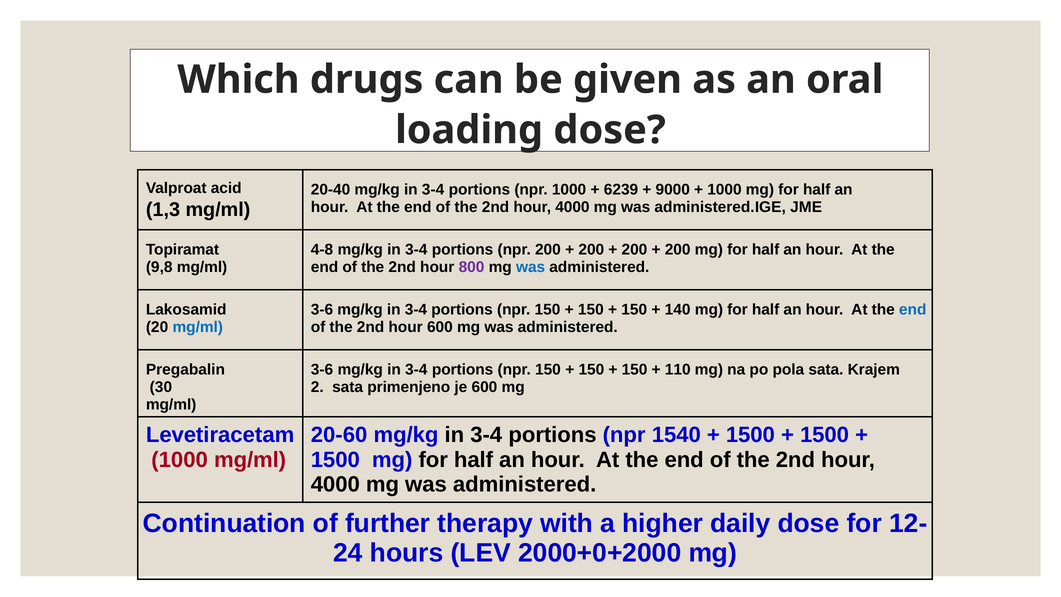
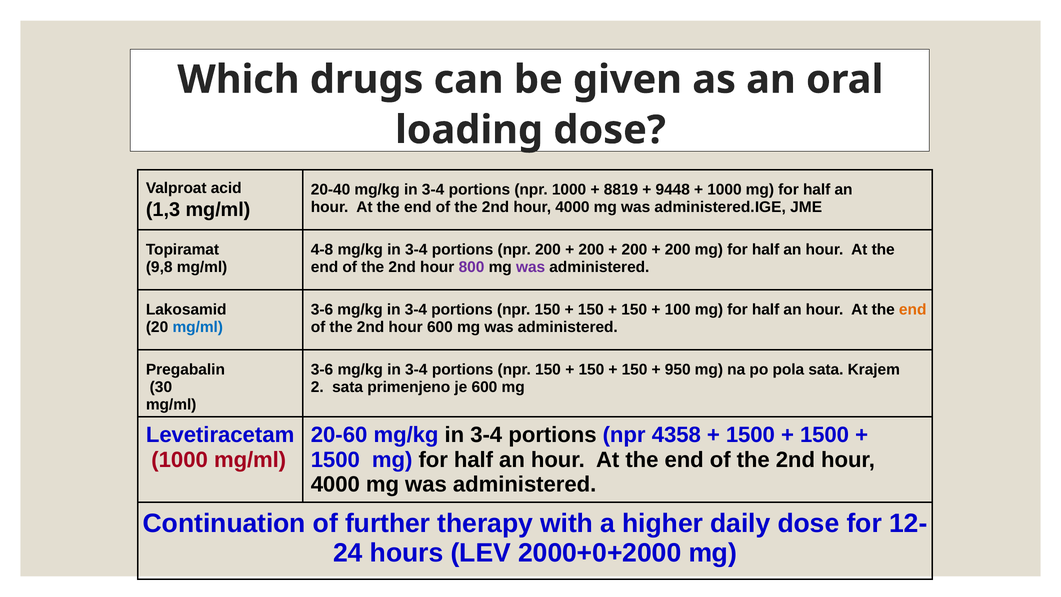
6239: 6239 -> 8819 (621, 190)
9000: 9000 -> 9448 (673, 190)
was colour: blue -> purple (531, 267)
140: 140 -> 100 (678, 310)
end colour: blue -> orange (913, 310)
110: 110 -> 950 (678, 370)
1540: 1540 -> 4358 (676, 435)
